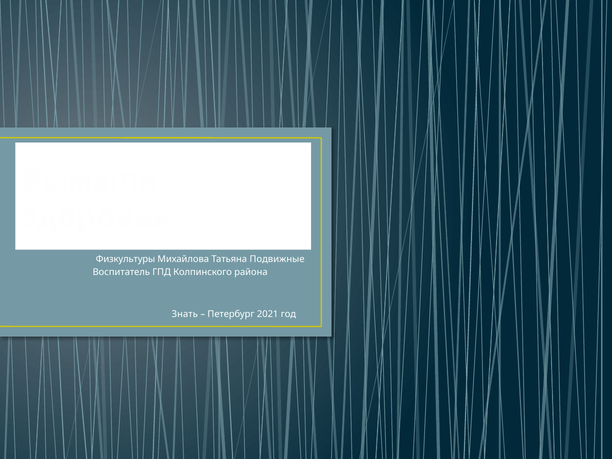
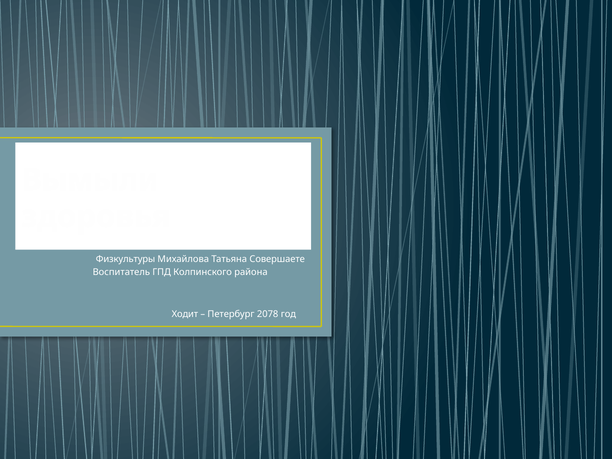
Подвижные: Подвижные -> Совершаете (277, 259)
Знать: Знать -> Ходит (185, 314)
2021: 2021 -> 2078 (268, 314)
